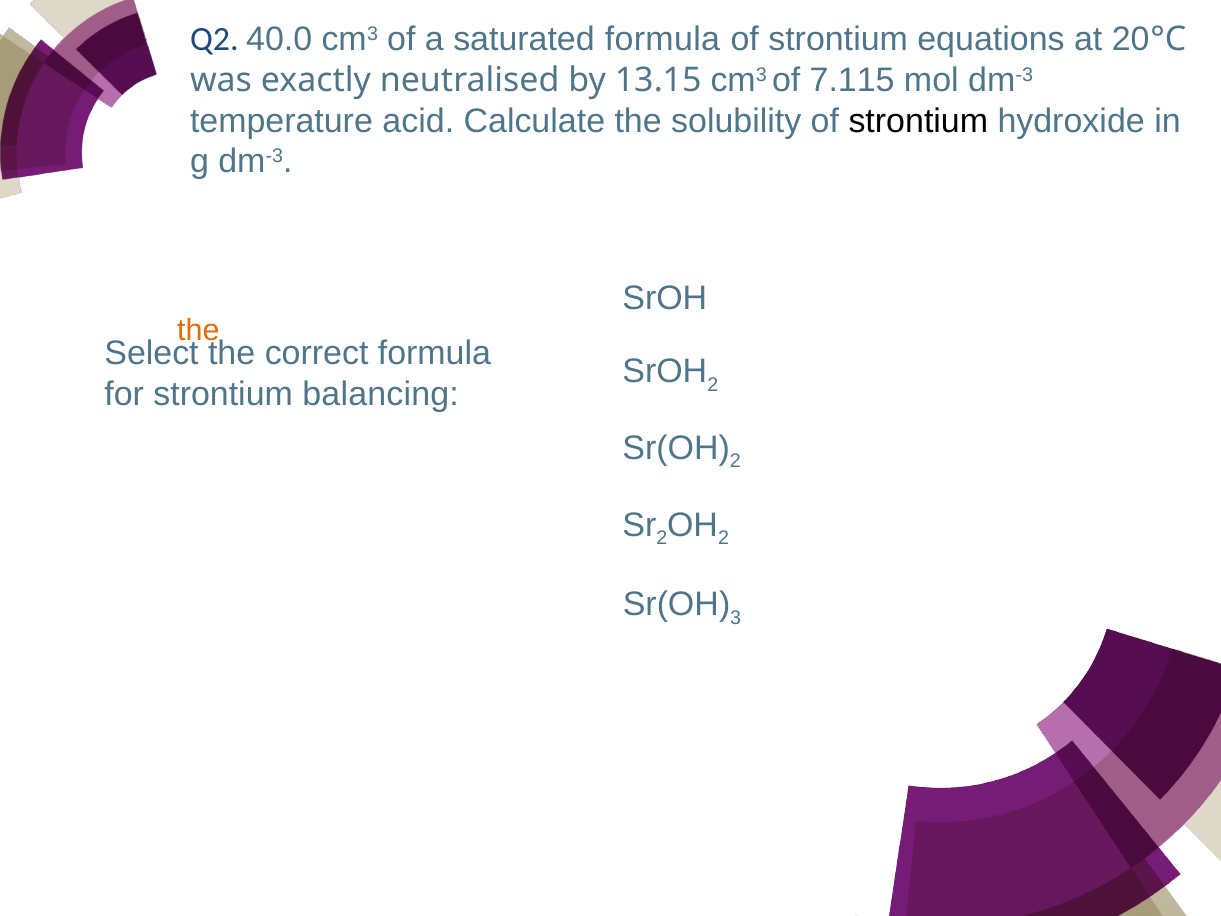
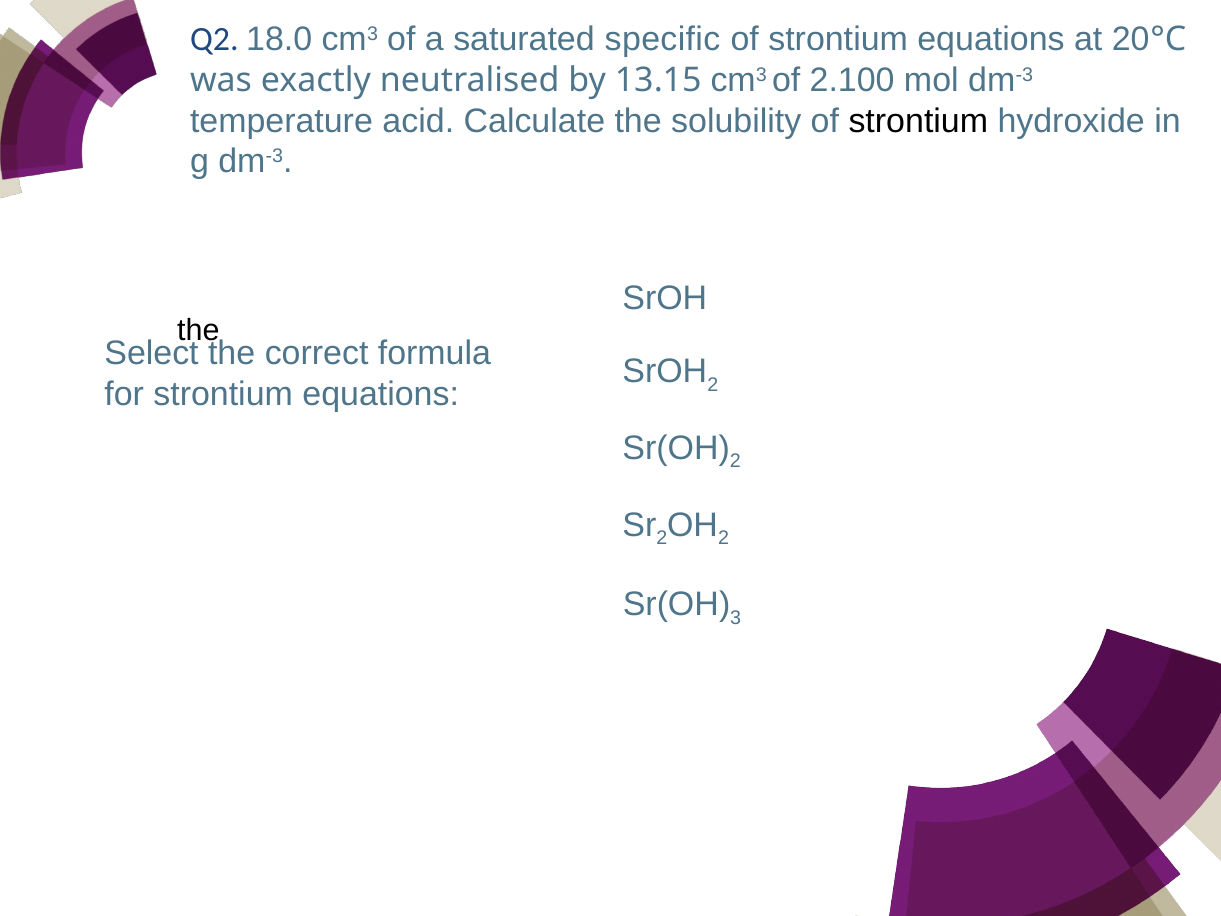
40.0: 40.0 -> 18.0 (279, 39)
saturated formula: formula -> specific (662, 39)
7.115: 7.115 -> 2.100 (852, 80)
the colour: orange -> black (198, 330)
for strontium balancing: balancing -> equations (381, 394)
